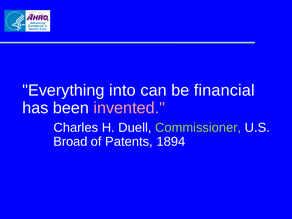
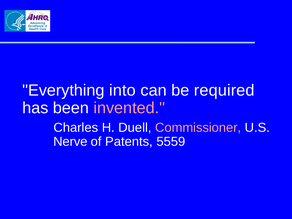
financial: financial -> required (224, 90)
Commissioner colour: light green -> pink (198, 128)
Broad: Broad -> Nerve (70, 142)
1894: 1894 -> 5559 (171, 142)
